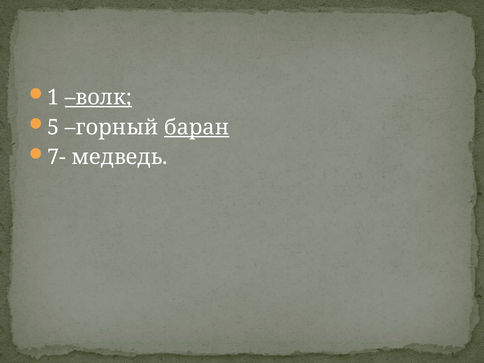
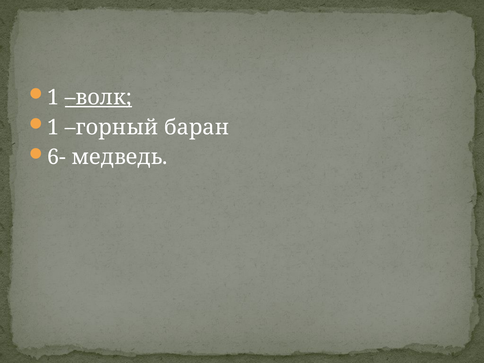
5: 5 -> 1 (53, 127)
баран underline: present -> none (197, 127)
7-: 7- -> 6- (57, 157)
